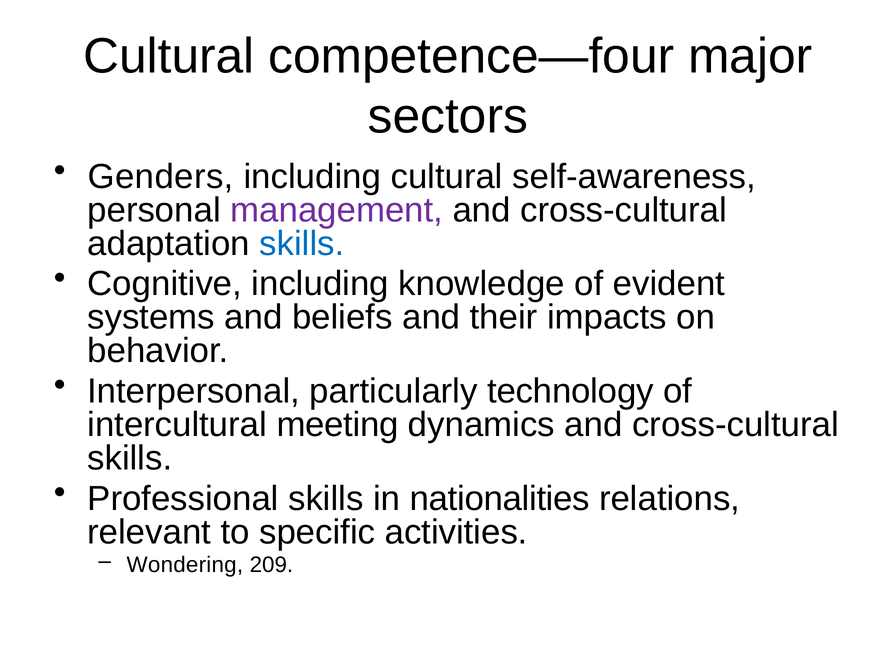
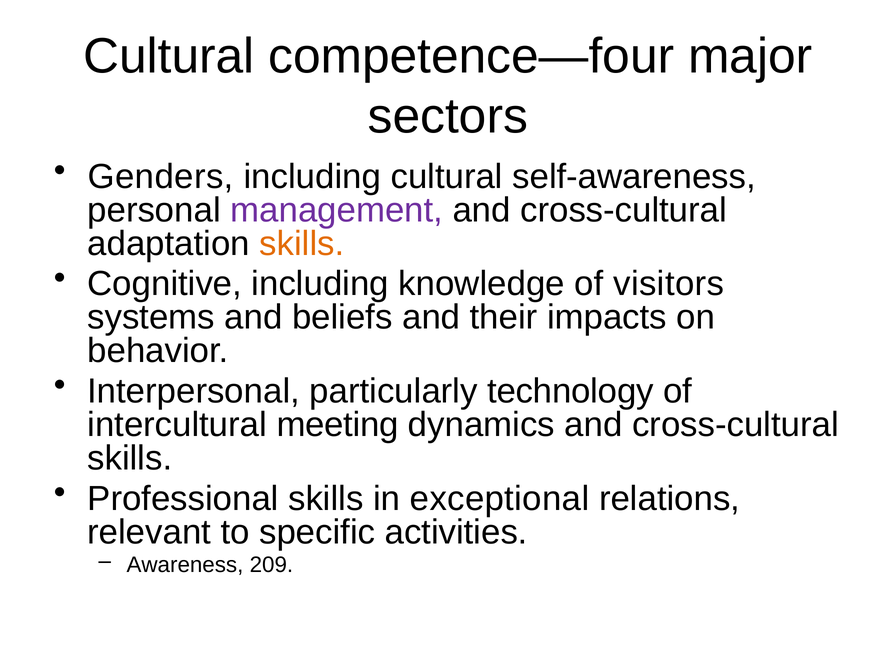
skills colour: blue -> orange (302, 244)
evident: evident -> visitors (669, 284)
nationalities: nationalities -> exceptional (500, 499)
Wondering: Wondering -> Awareness (185, 565)
